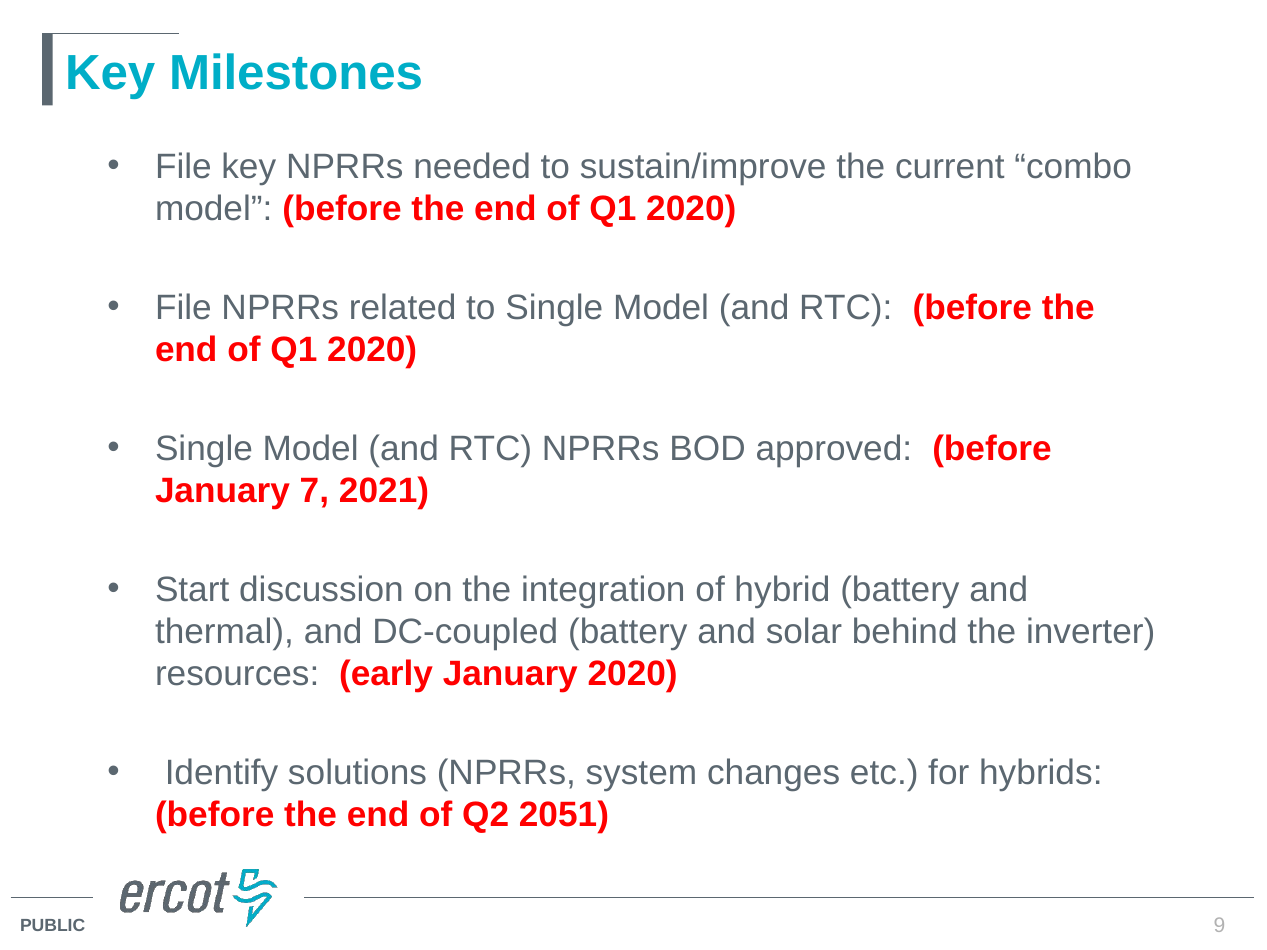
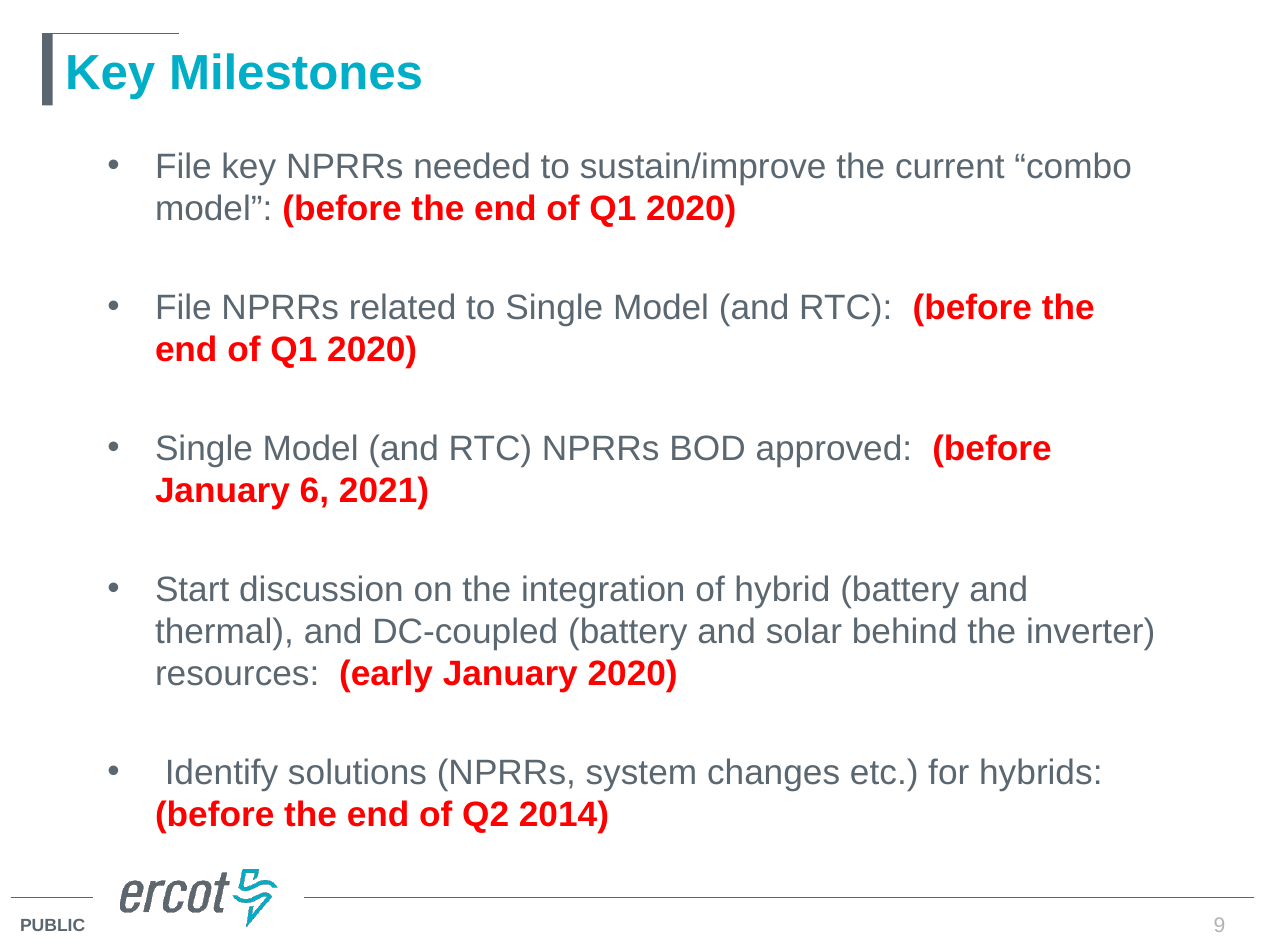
7: 7 -> 6 (314, 491)
2051: 2051 -> 2014 (564, 815)
